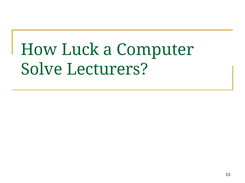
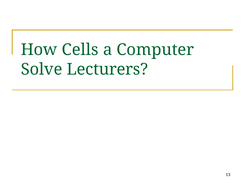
Luck: Luck -> Cells (80, 50)
